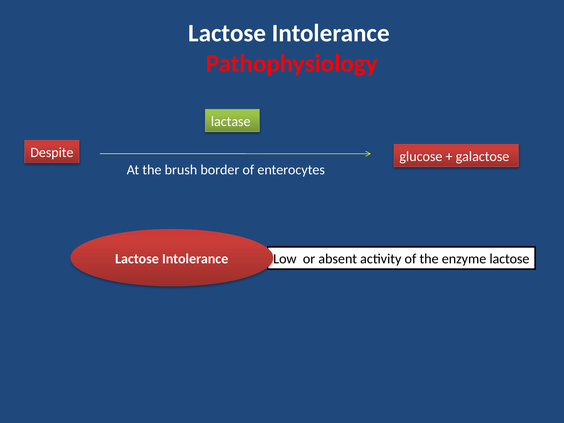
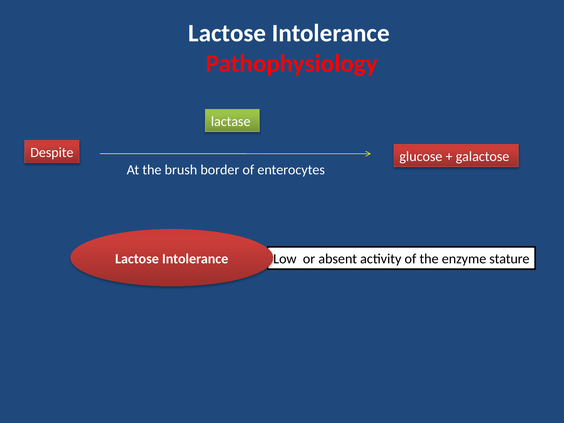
enzyme lactose: lactose -> stature (509, 259)
